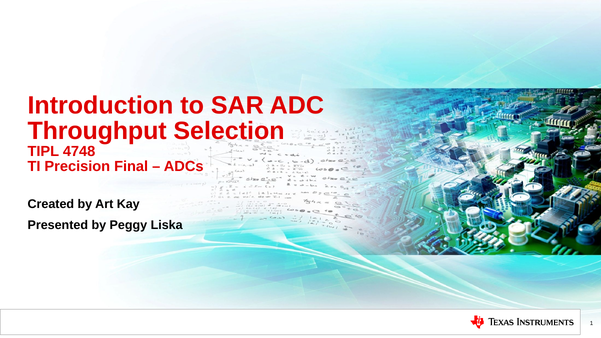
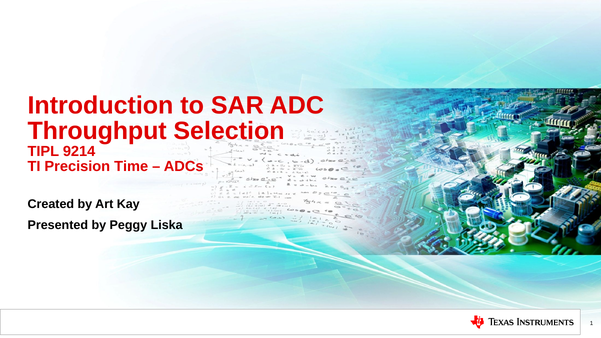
4748: 4748 -> 9214 (79, 152)
Final: Final -> Time (131, 167)
